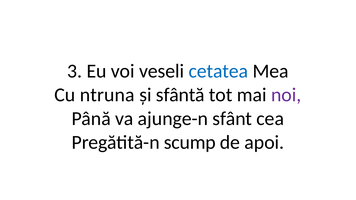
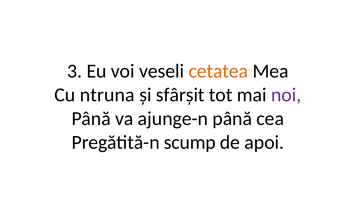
cetatea colour: blue -> orange (218, 71)
sfântă: sfântă -> sfârșit (180, 95)
ajunge-n sfânt: sfânt -> până (232, 119)
